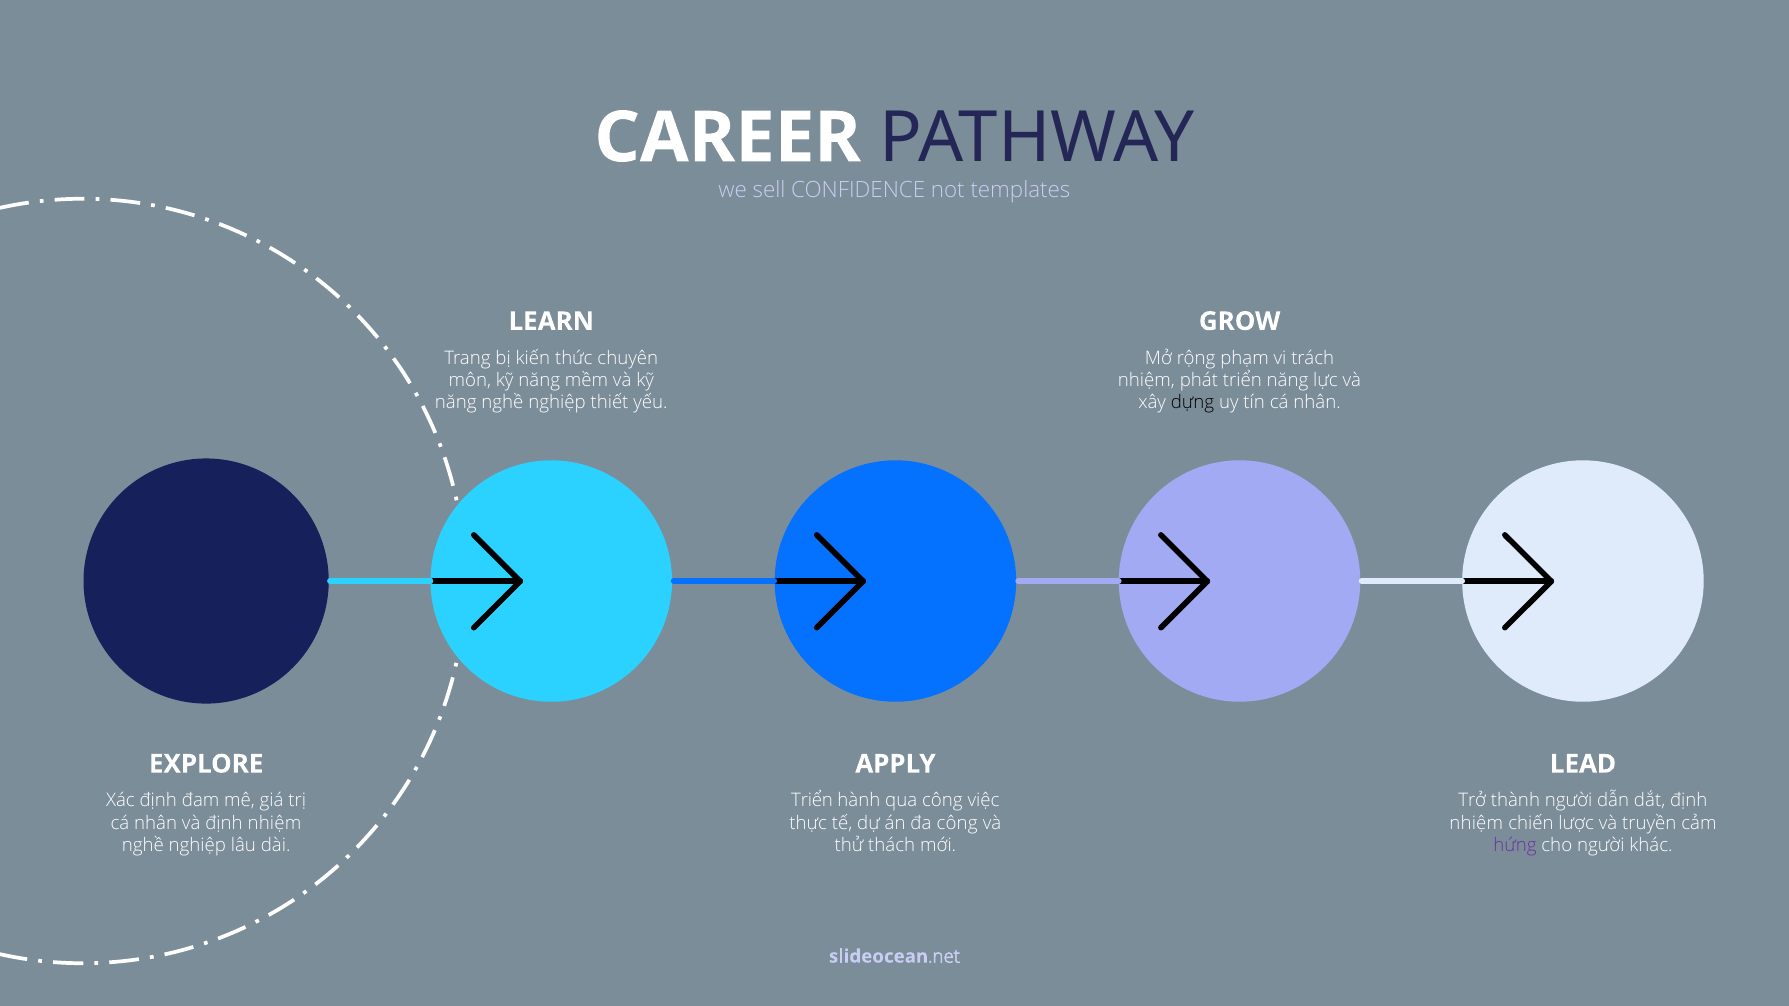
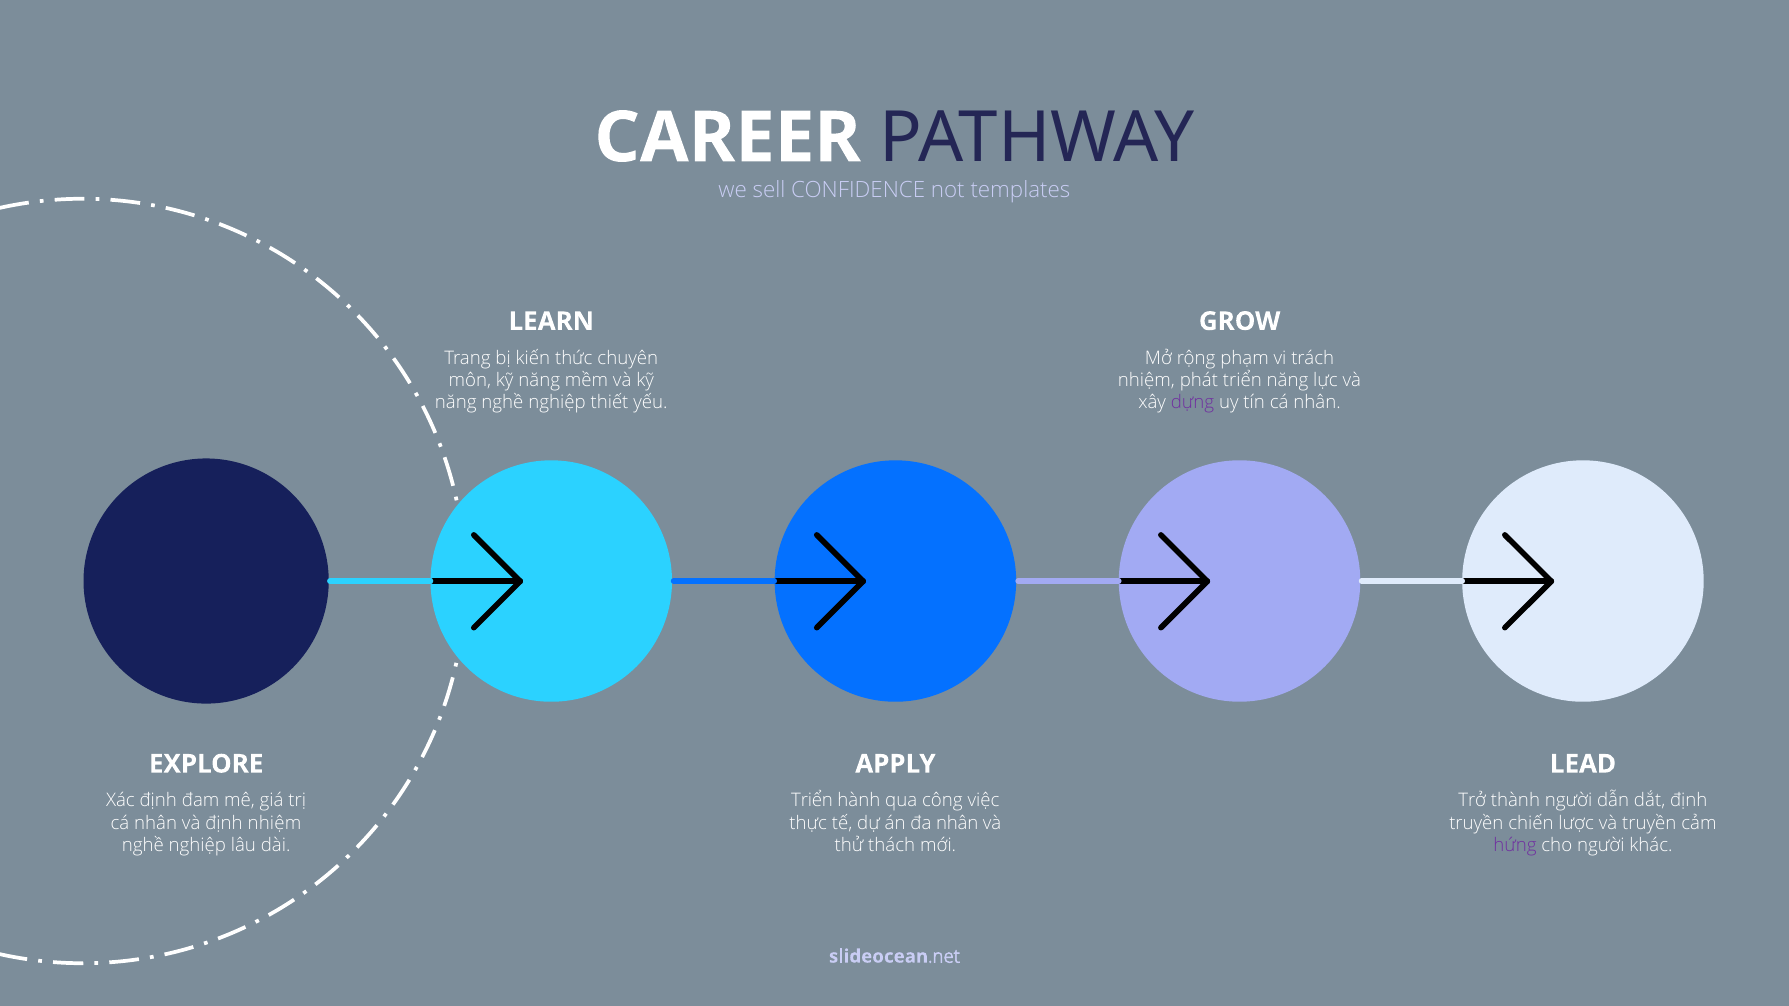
dựng colour: black -> purple (1192, 403)
đa công: công -> nhân (957, 823)
nhiệm: nhiệm -> truyền (1476, 823)
